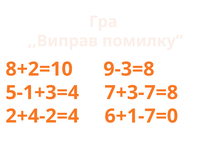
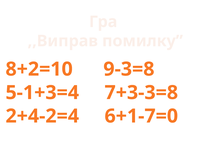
7+3-7=8: 7+3-7=8 -> 7+3-3=8 (141, 93)
